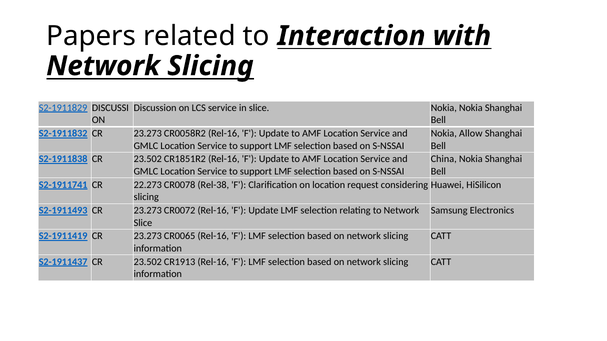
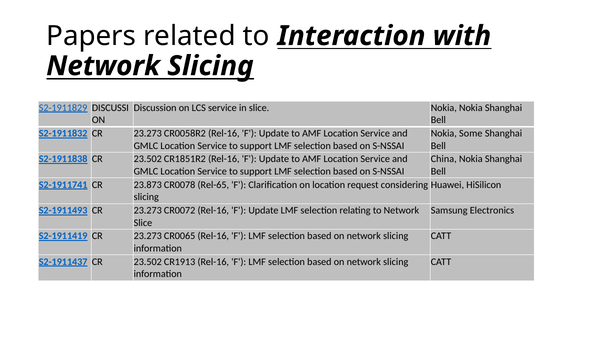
Allow: Allow -> Some (471, 134)
22.273: 22.273 -> 23.873 (148, 185)
Rel-38: Rel-38 -> Rel-65 (213, 185)
